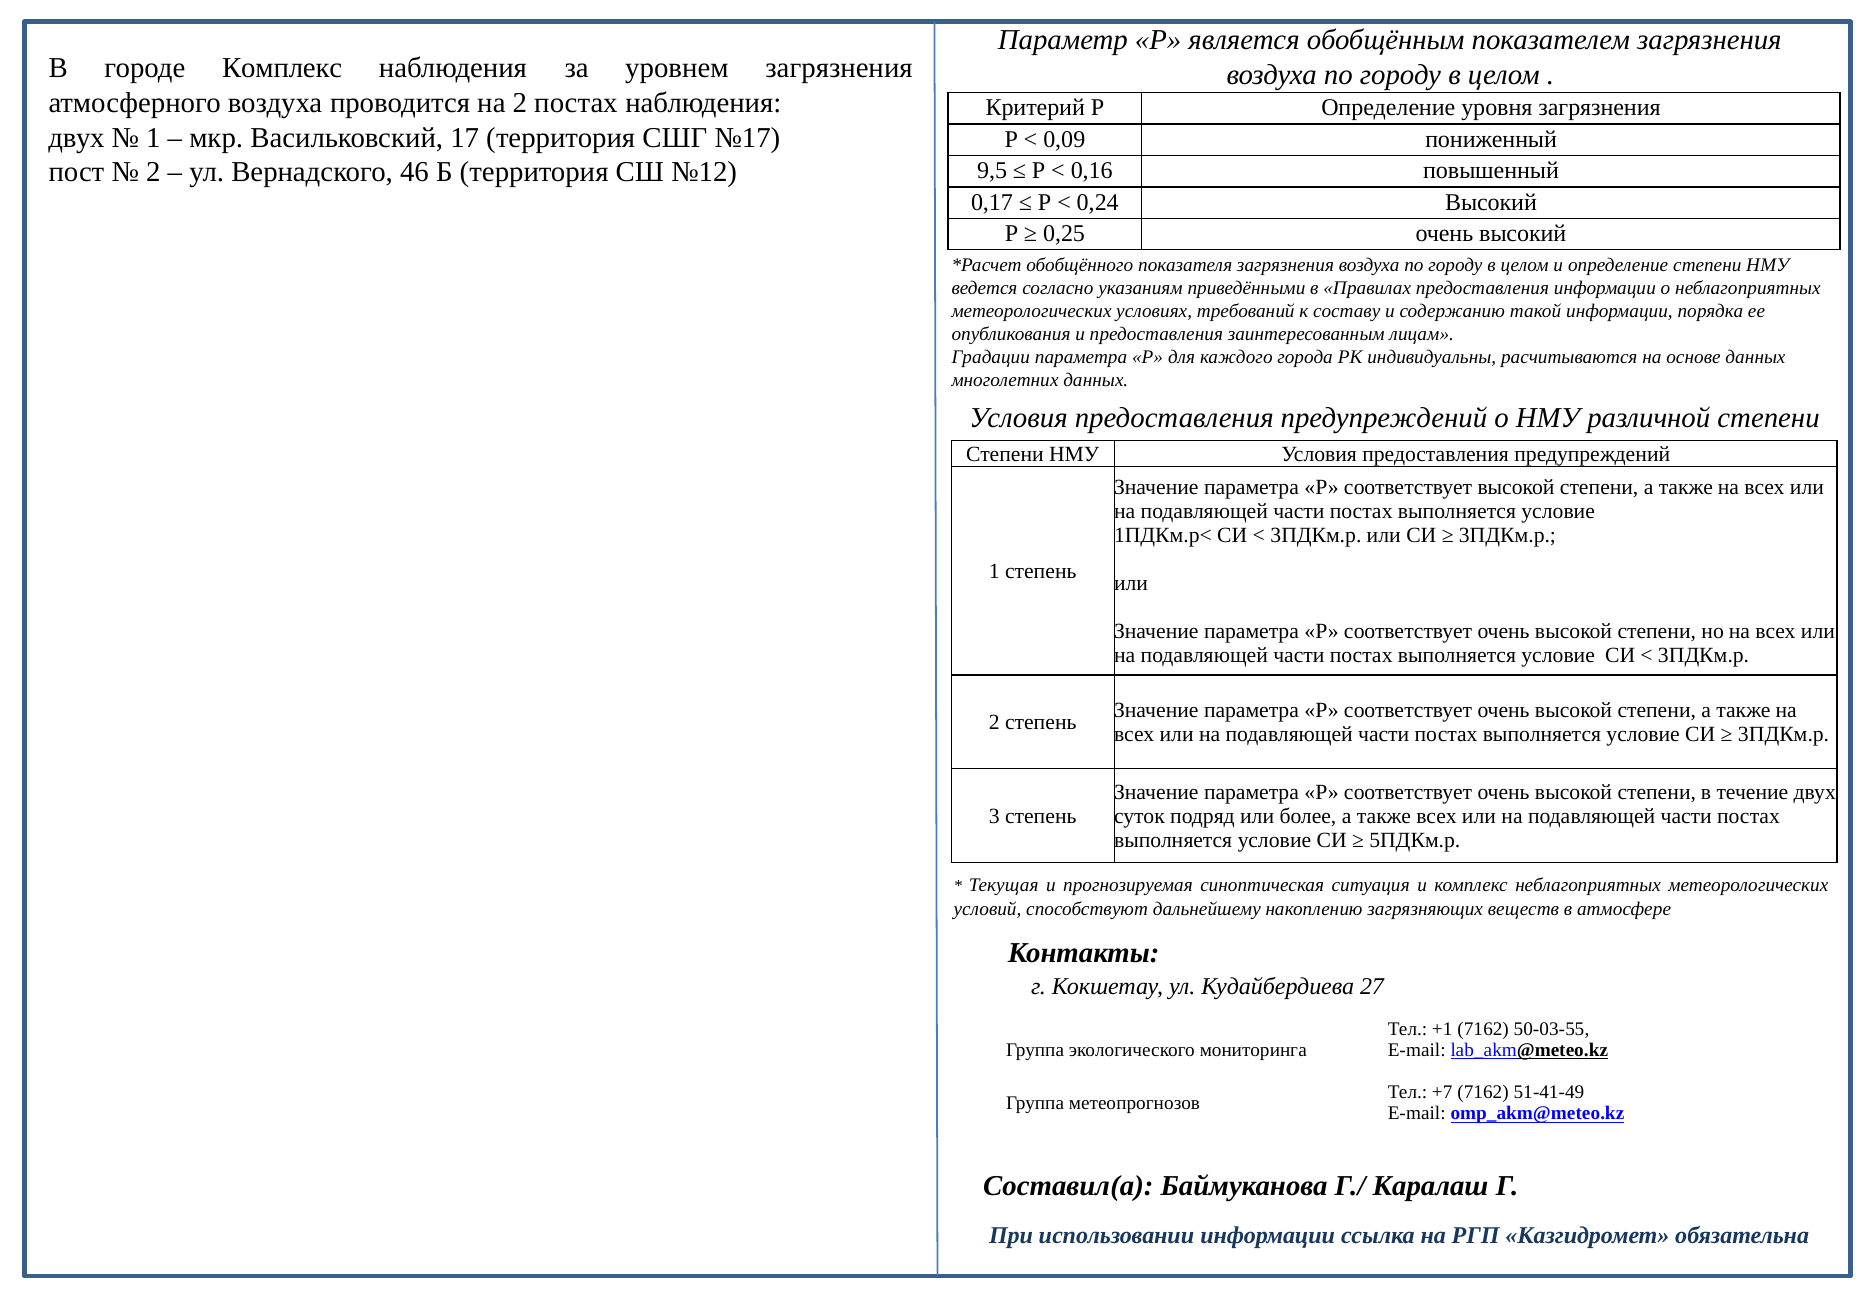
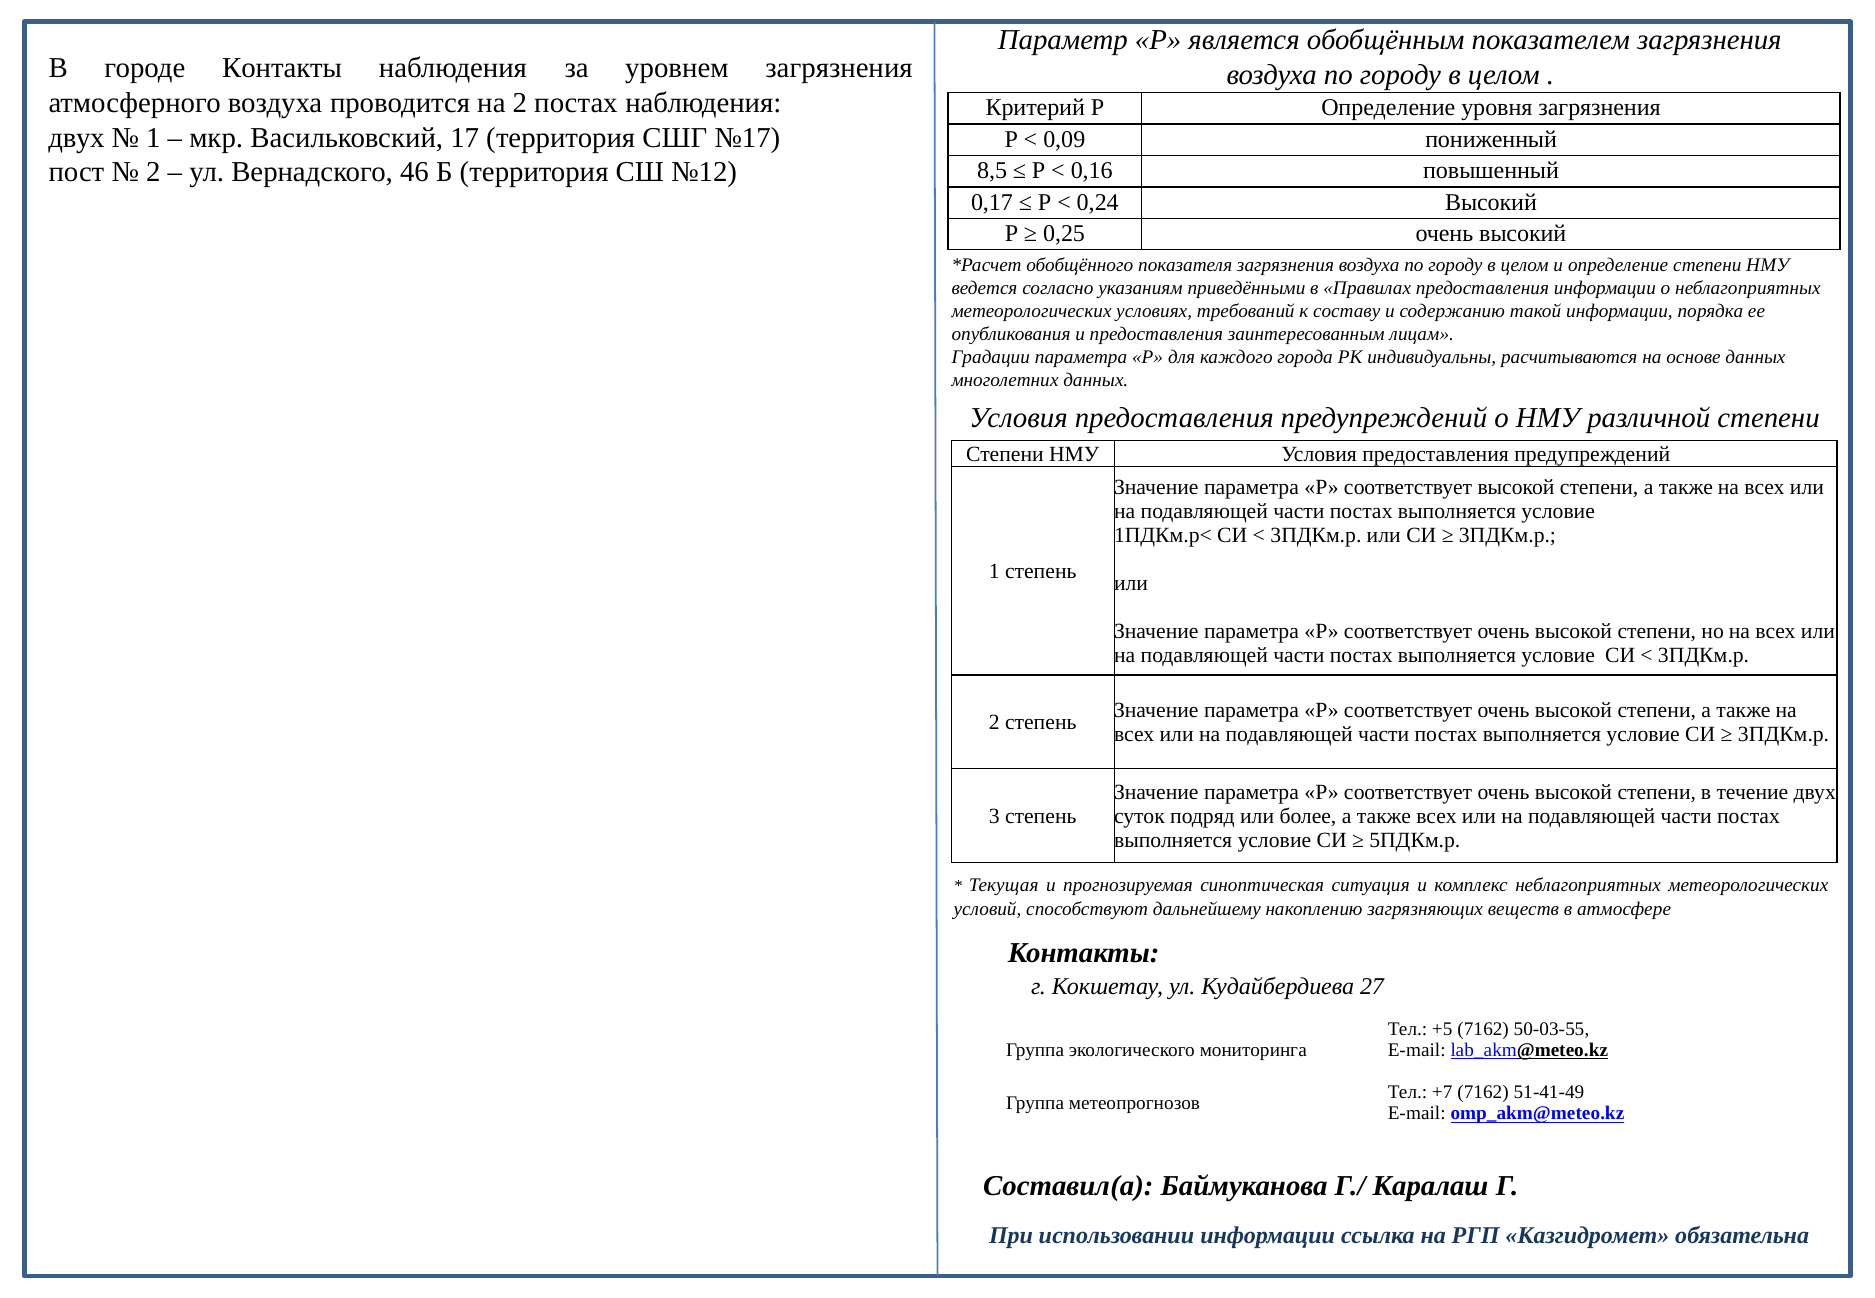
городе Комплекс: Комплекс -> Контакты (282, 68)
9,5: 9,5 -> 8,5 (992, 171)
+1: +1 -> +5 (1442, 1029)
